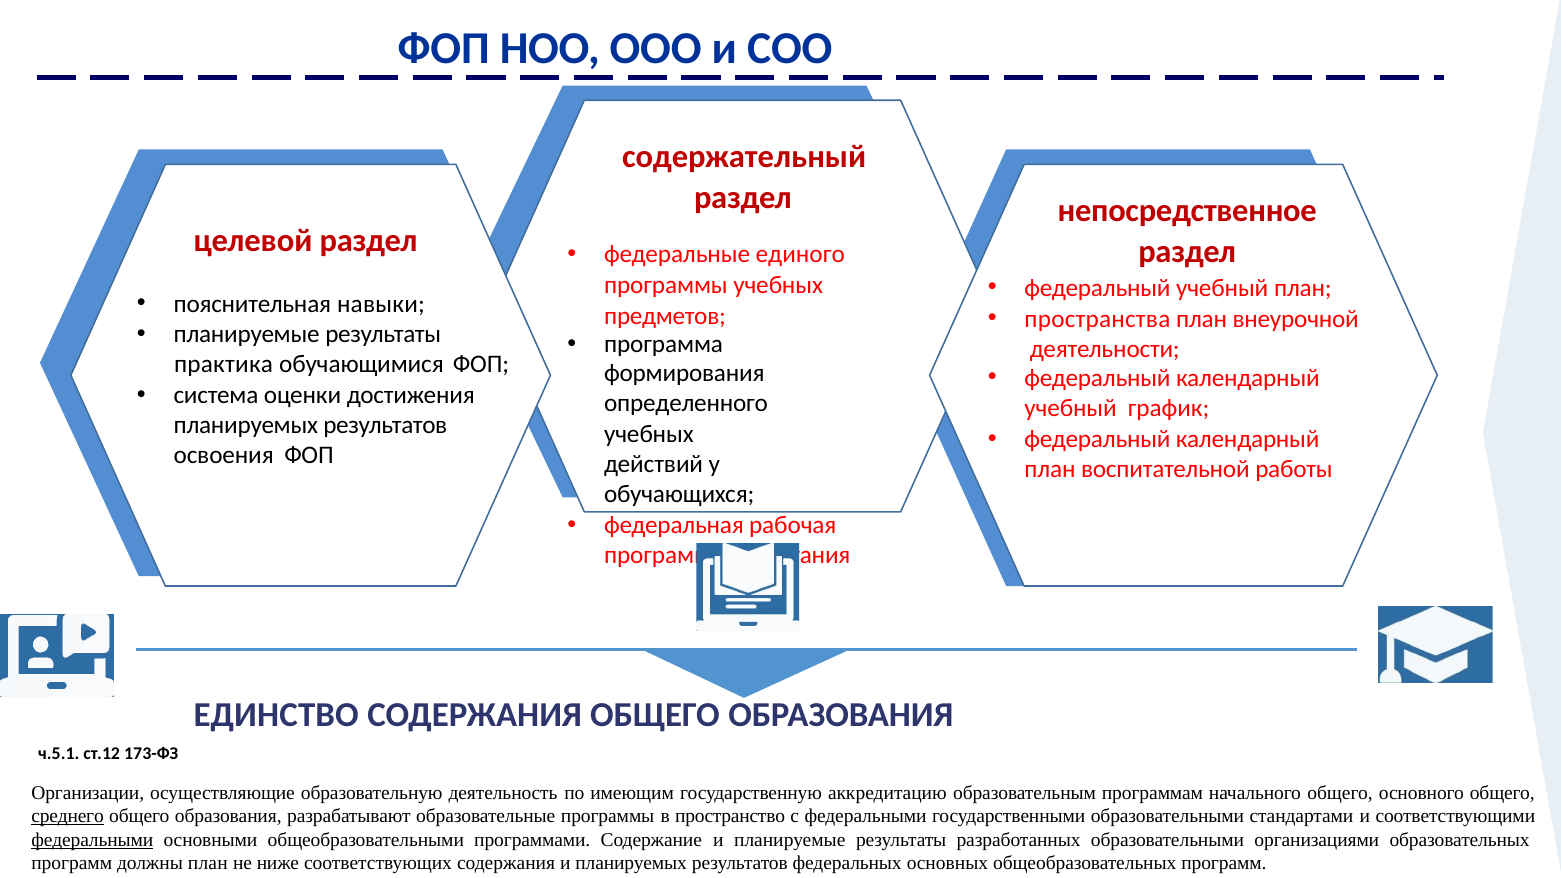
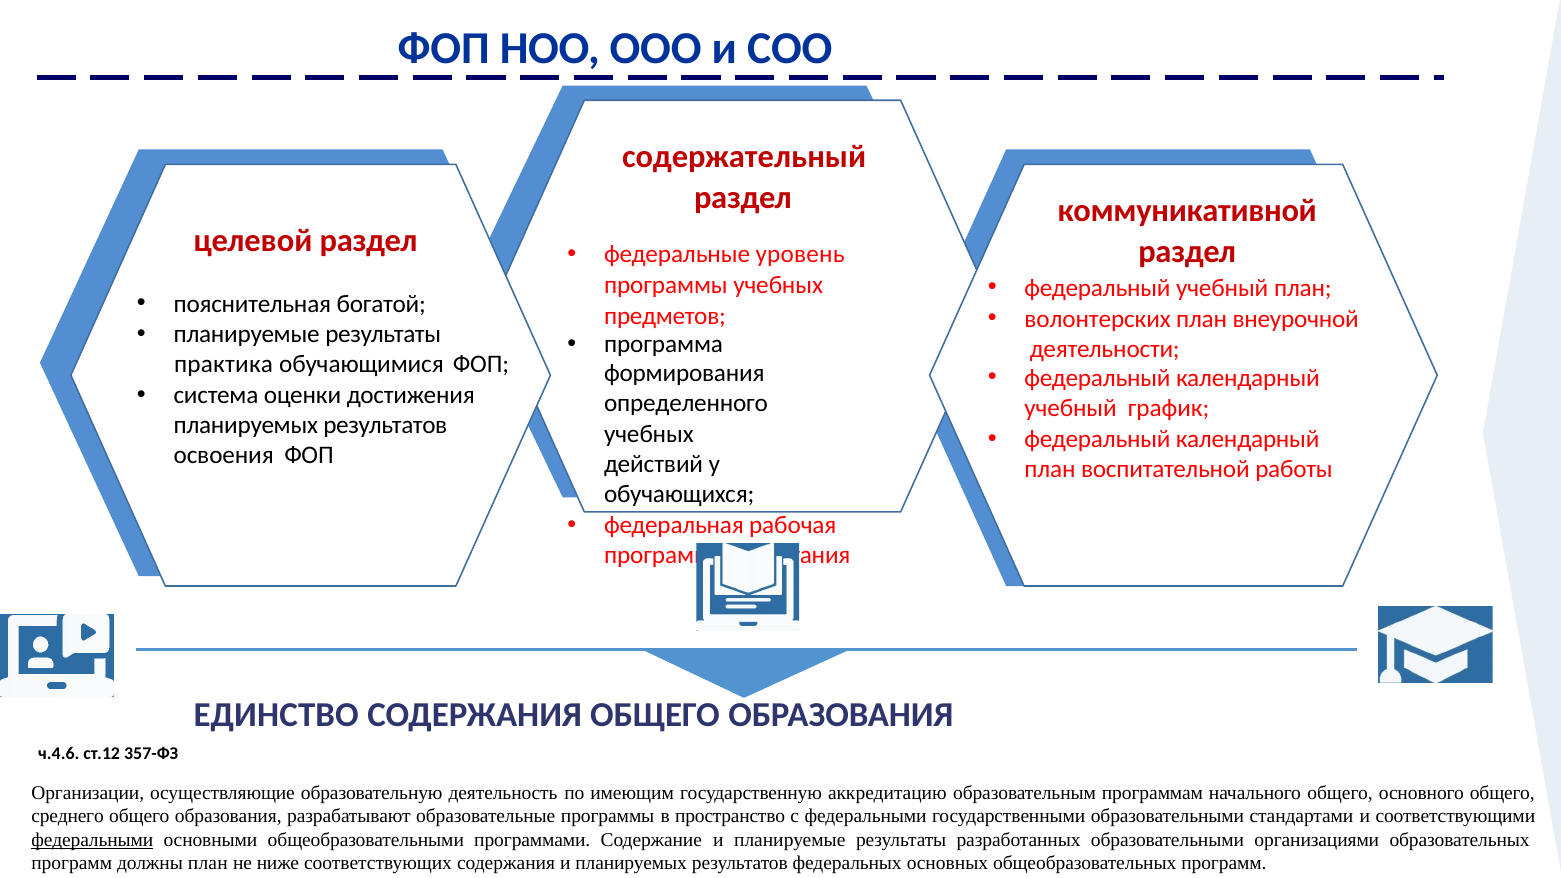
непосредственное: непосредственное -> коммуникативной (1187, 211)
единого: единого -> уровень (800, 254)
навыки: навыки -> богатой (381, 304)
пространства: пространства -> волонтерских (1098, 319)
ч.5.1: ч.5.1 -> ч.4.6 (59, 754)
173-ФЗ: 173-ФЗ -> 357-ФЗ (151, 754)
среднего underline: present -> none (68, 816)
